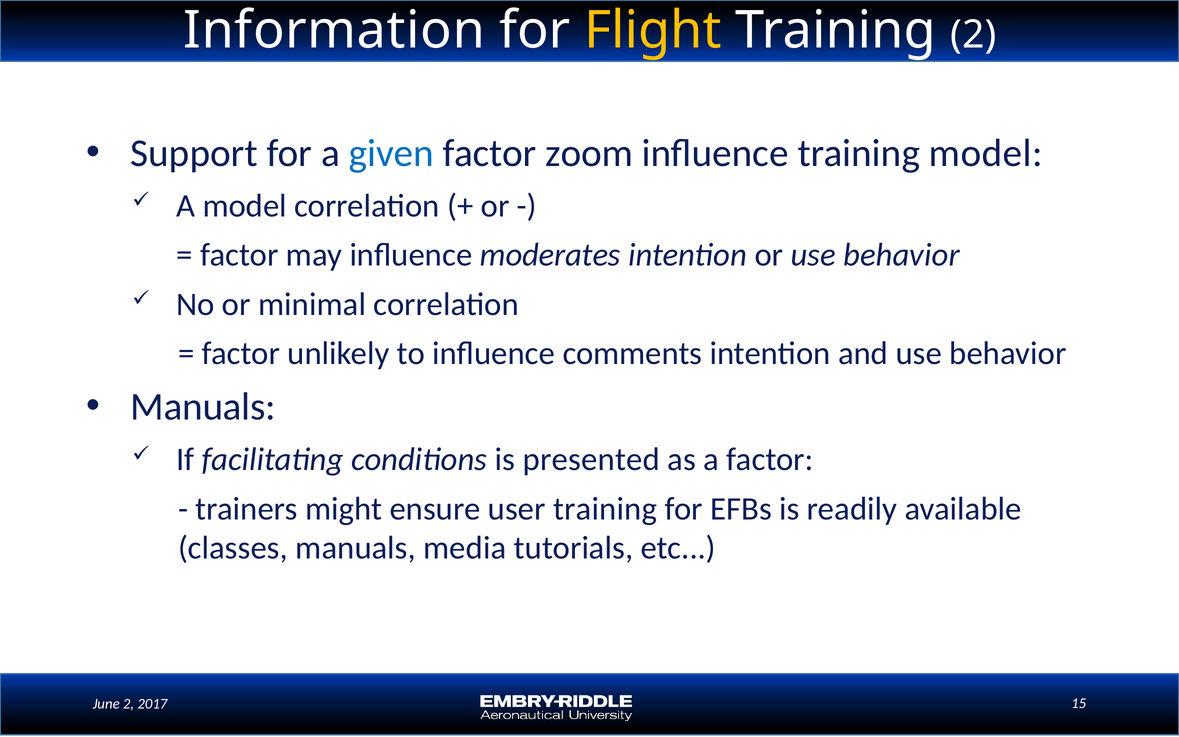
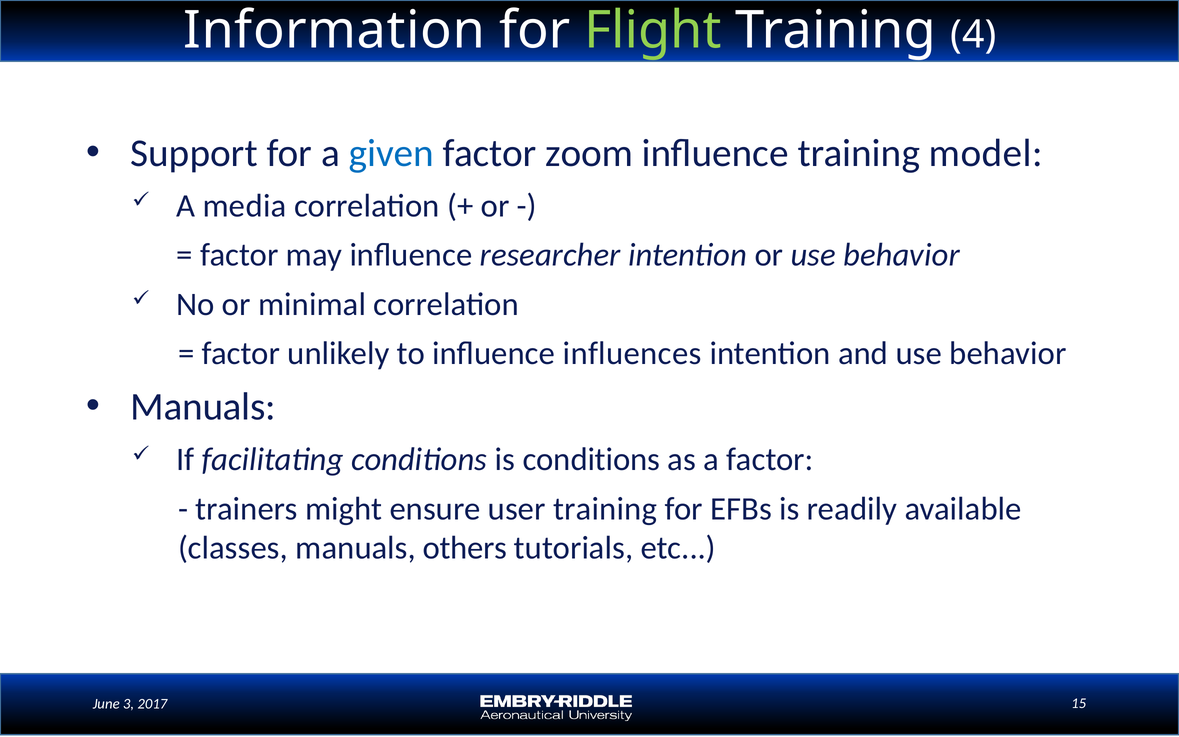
Flight colour: yellow -> light green (653, 30)
Training 2: 2 -> 4 (973, 35)
A model: model -> media (245, 206)
moderates: moderates -> researcher (550, 255)
comments: comments -> influences (632, 353)
is presented: presented -> conditions (591, 460)
media: media -> others (465, 548)
June 2: 2 -> 3 (129, 704)
